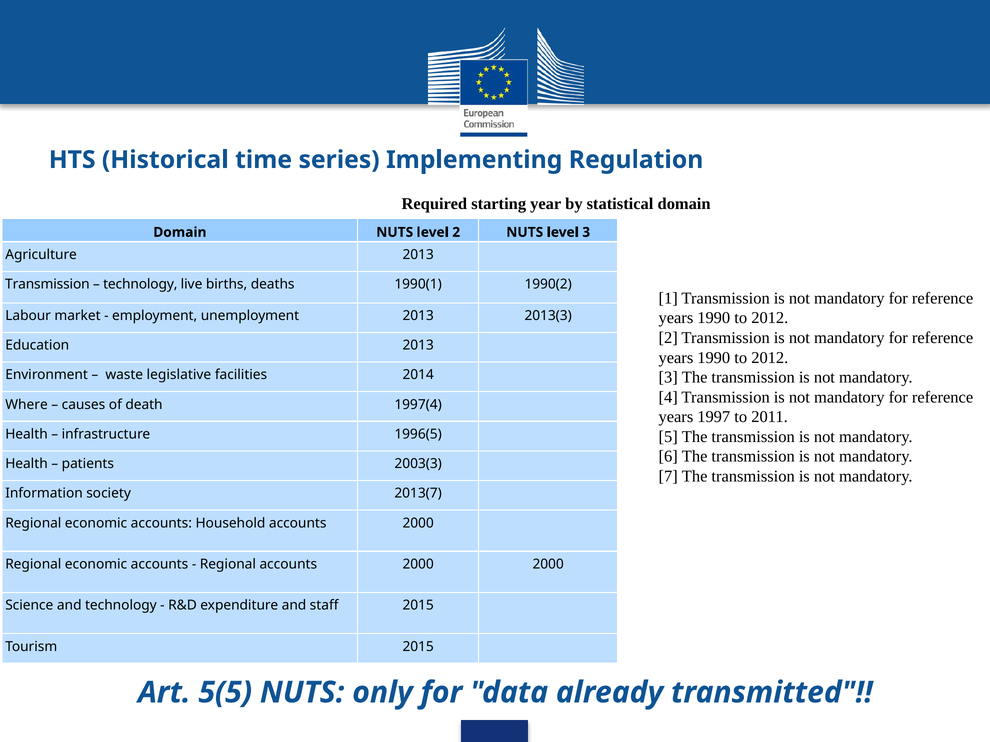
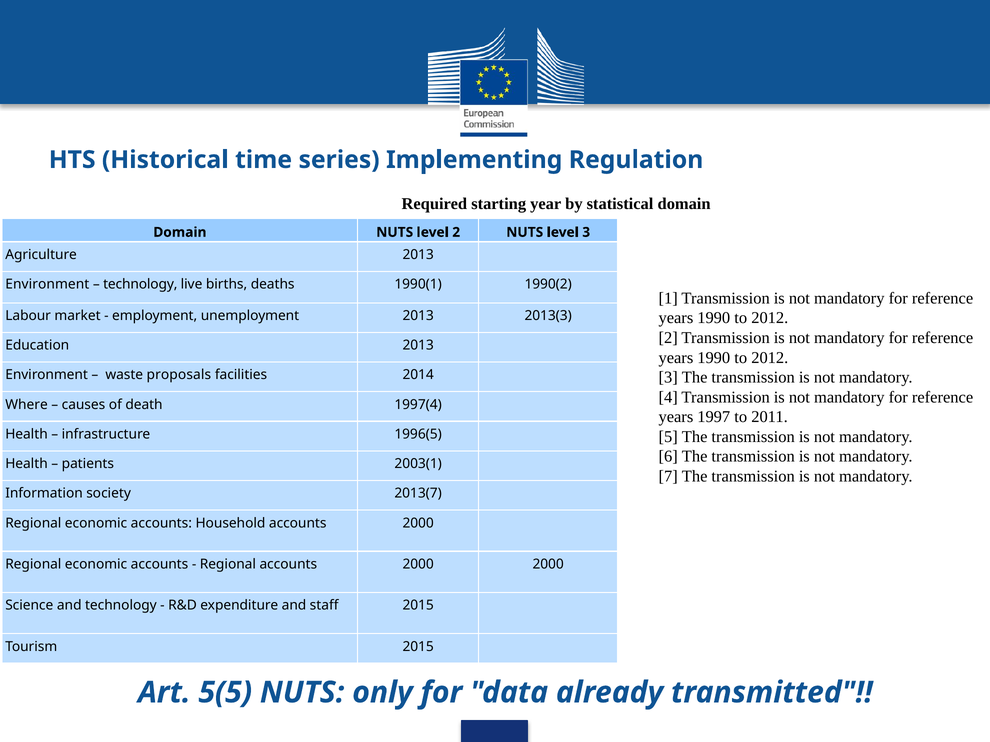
Transmission: Transmission -> Environment (47, 285)
legislative: legislative -> proposals (179, 375)
2003(3: 2003(3 -> 2003(1 (418, 464)
